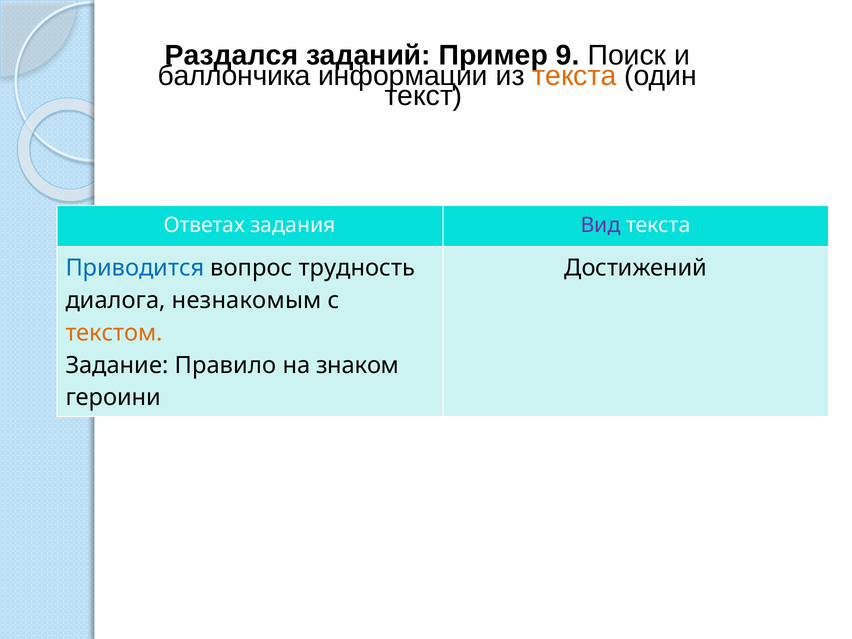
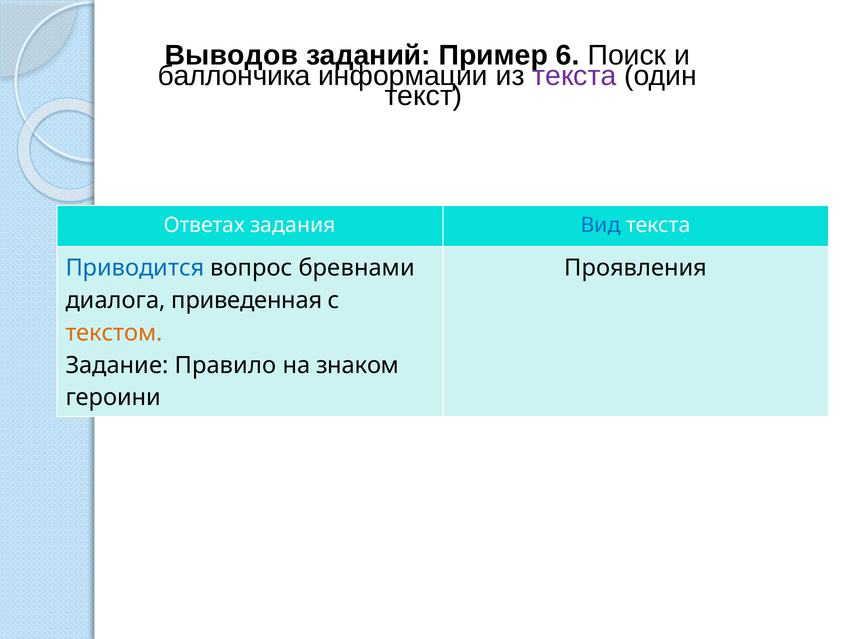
Раздался: Раздался -> Выводов (231, 55)
9: 9 -> 6 (568, 55)
текста colour: orange -> purple (574, 76)
Вид colour: purple -> blue (601, 225)
трудность: трудность -> бревнами (357, 268)
Достижений: Достижений -> Проявления (636, 268)
незнакомым: незнакомым -> приведенная (247, 301)
